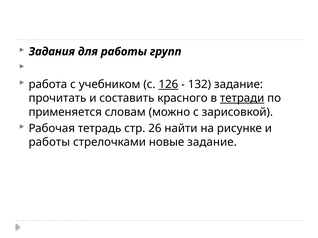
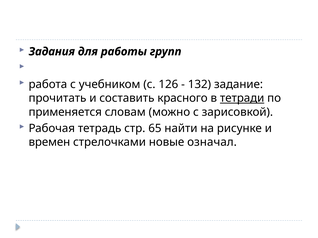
126 underline: present -> none (168, 85)
26: 26 -> 65 (155, 129)
работы: работы -> времен (49, 143)
новые задание: задание -> означал (212, 143)
